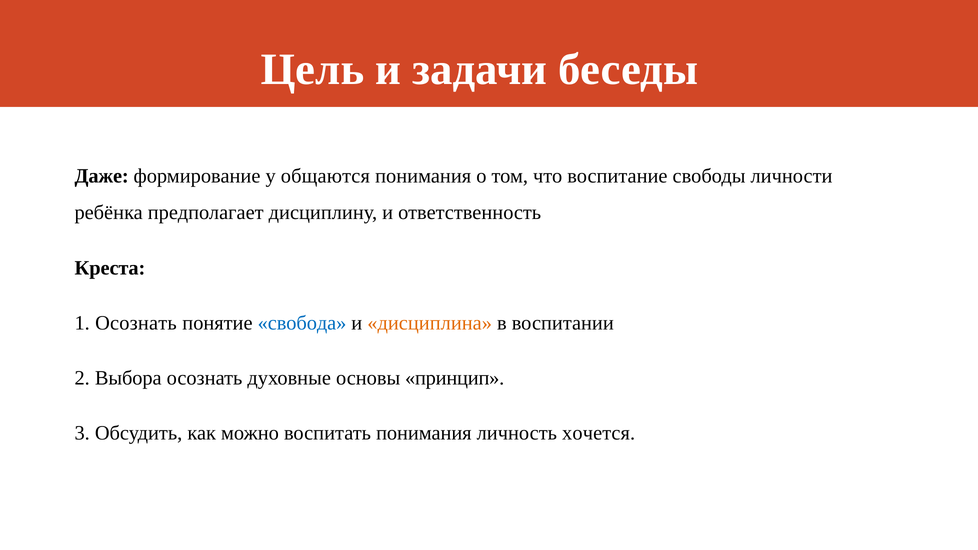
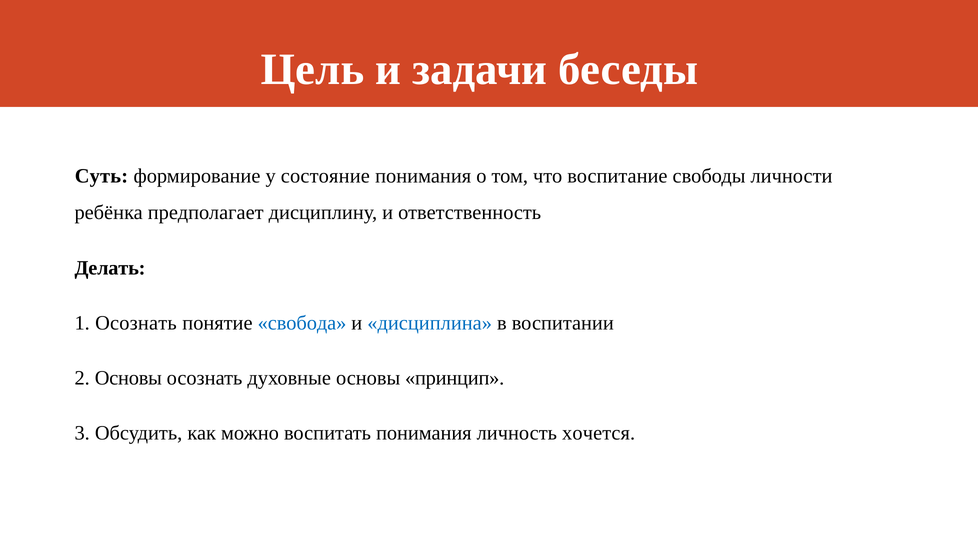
Даже: Даже -> Суть (101, 176)
общаются: общаются -> состояние (325, 176)
Креста: Креста -> Делать (110, 268)
дисциплина colour: orange -> blue (430, 323)
2 Выбора: Выбора -> Основы (128, 378)
